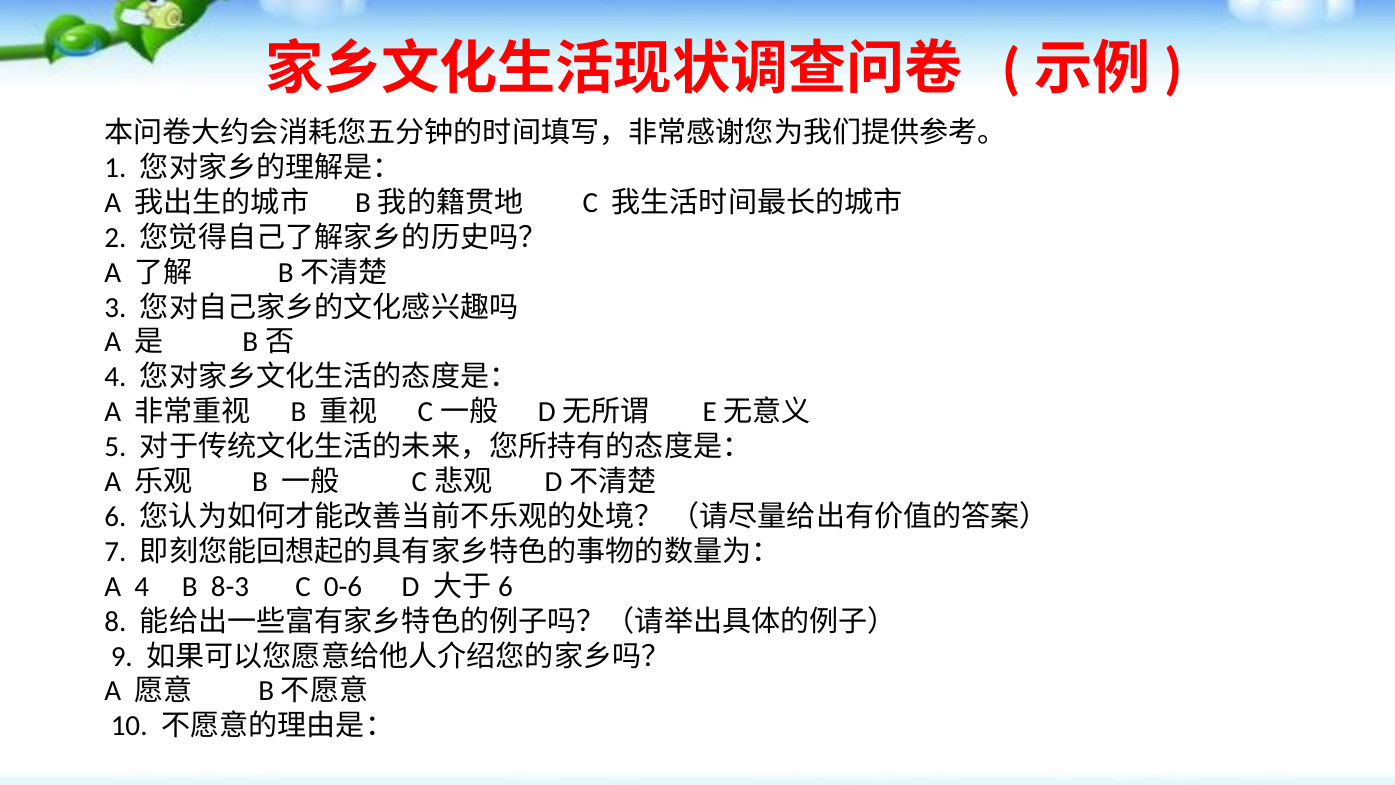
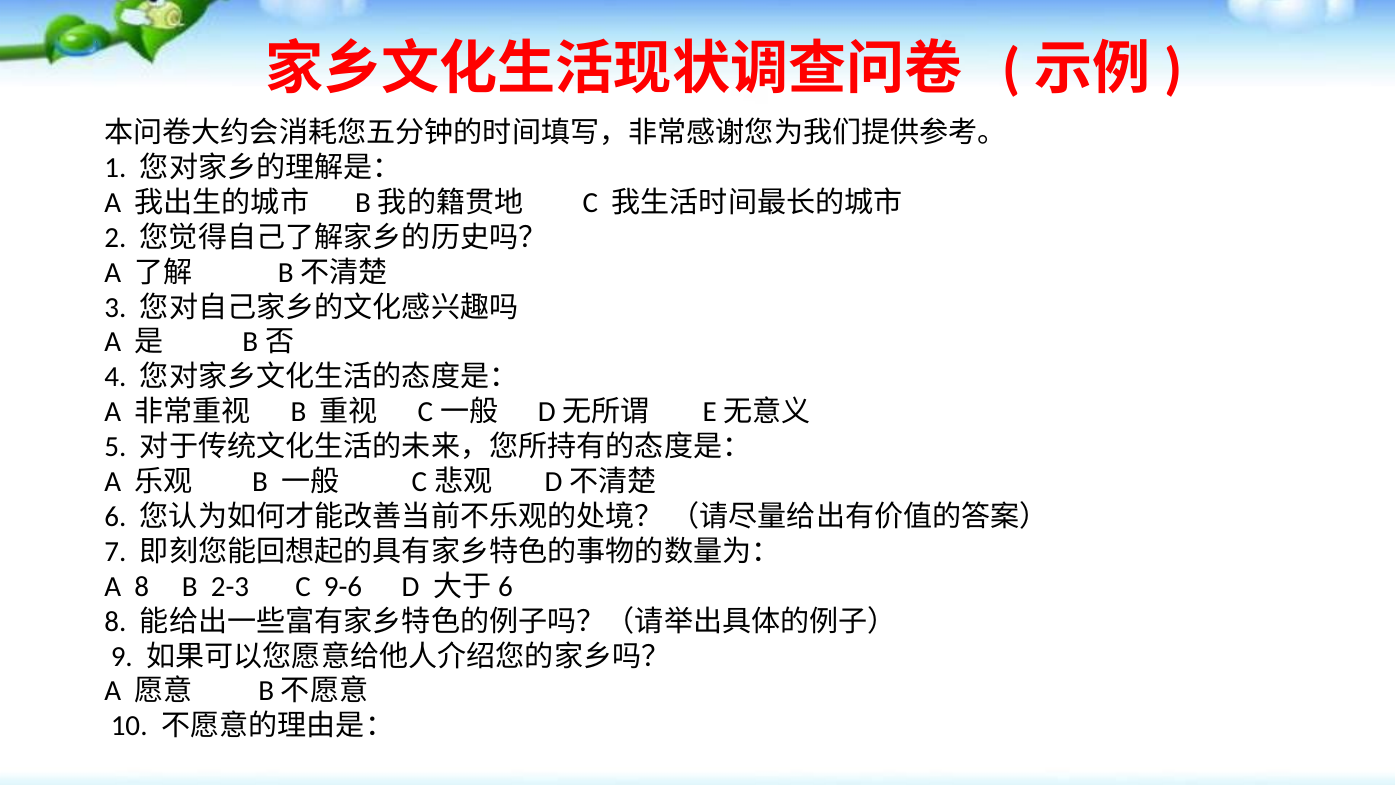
A 4: 4 -> 8 (142, 586)
8-3: 8-3 -> 2-3 (230, 586)
0-6: 0-6 -> 9-6 (343, 586)
